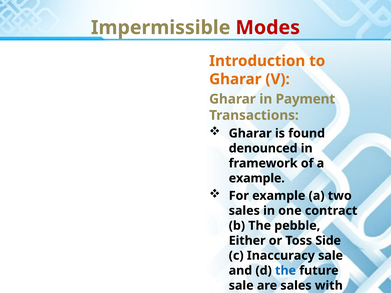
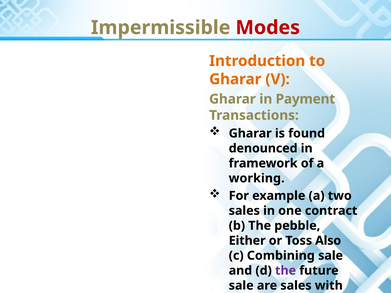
example: example -> working (257, 178)
Side: Side -> Also (328, 241)
Inaccuracy: Inaccuracy -> Combining (281, 256)
the colour: blue -> purple (286, 271)
